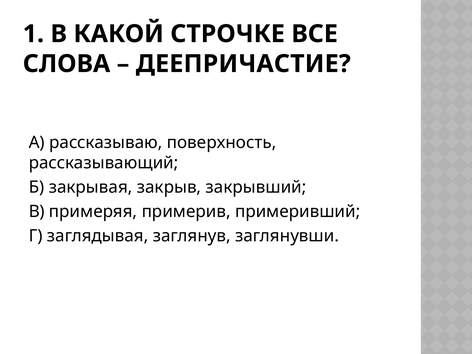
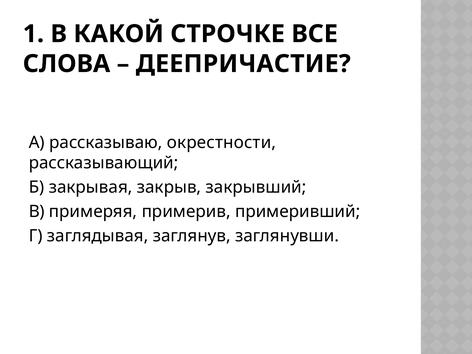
поверхность: поверхность -> окрестности (221, 142)
